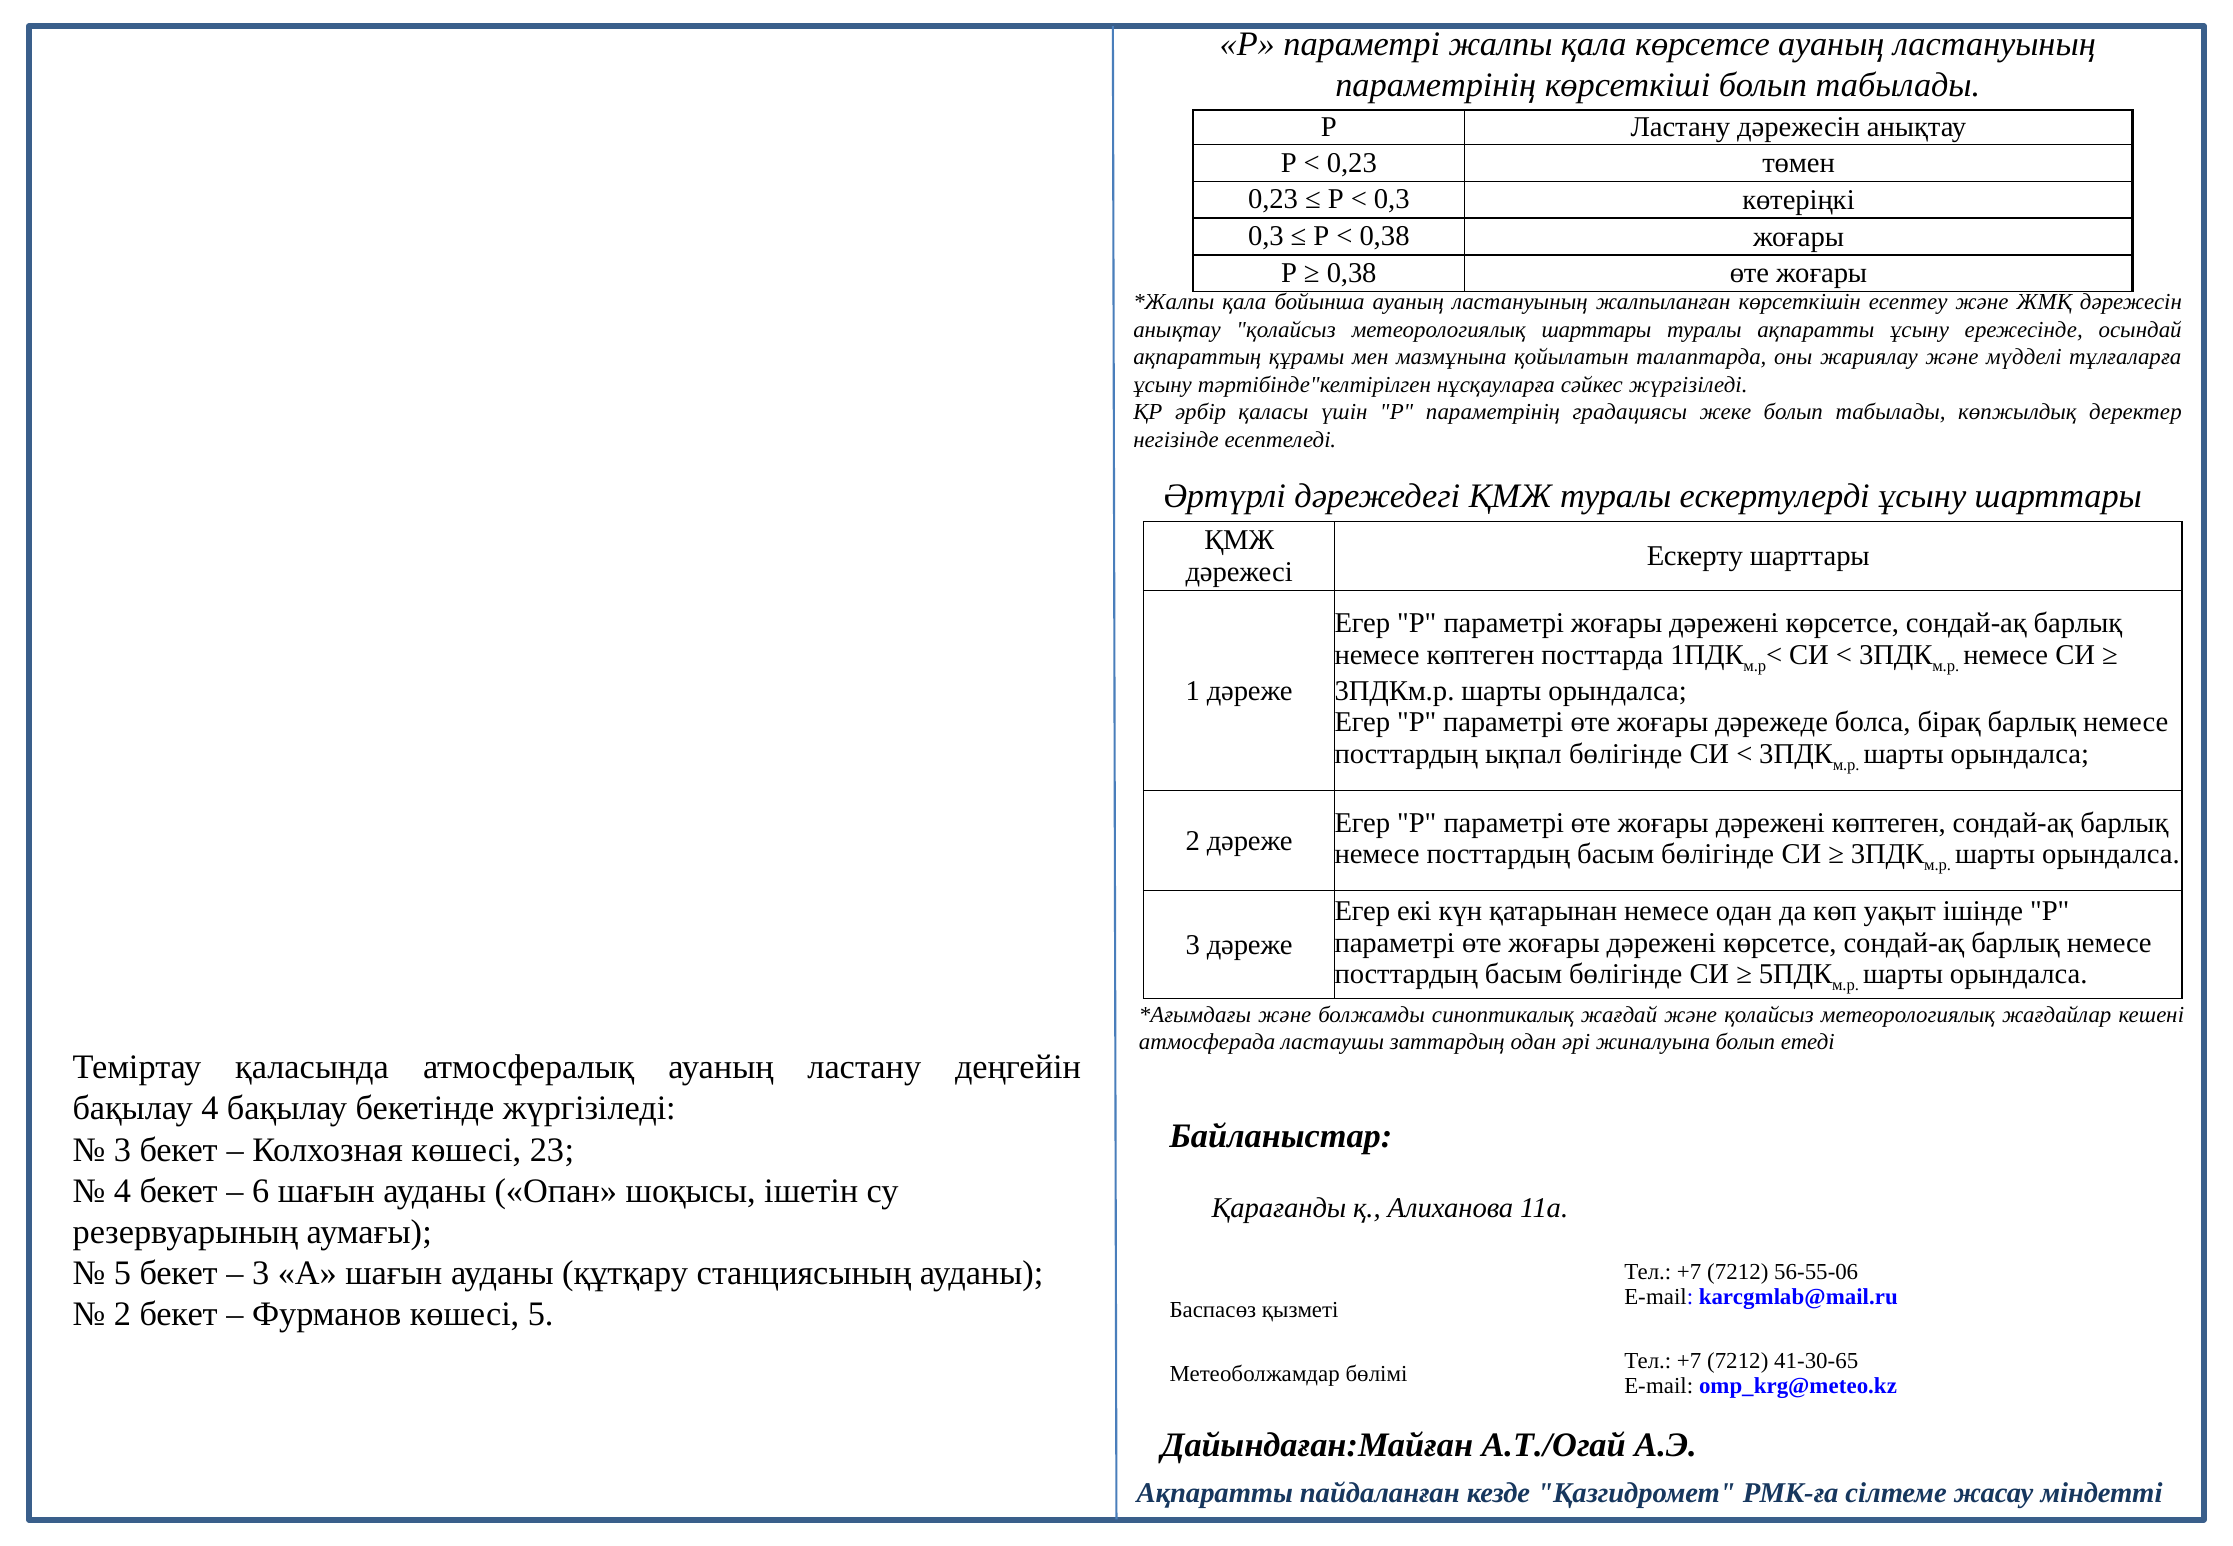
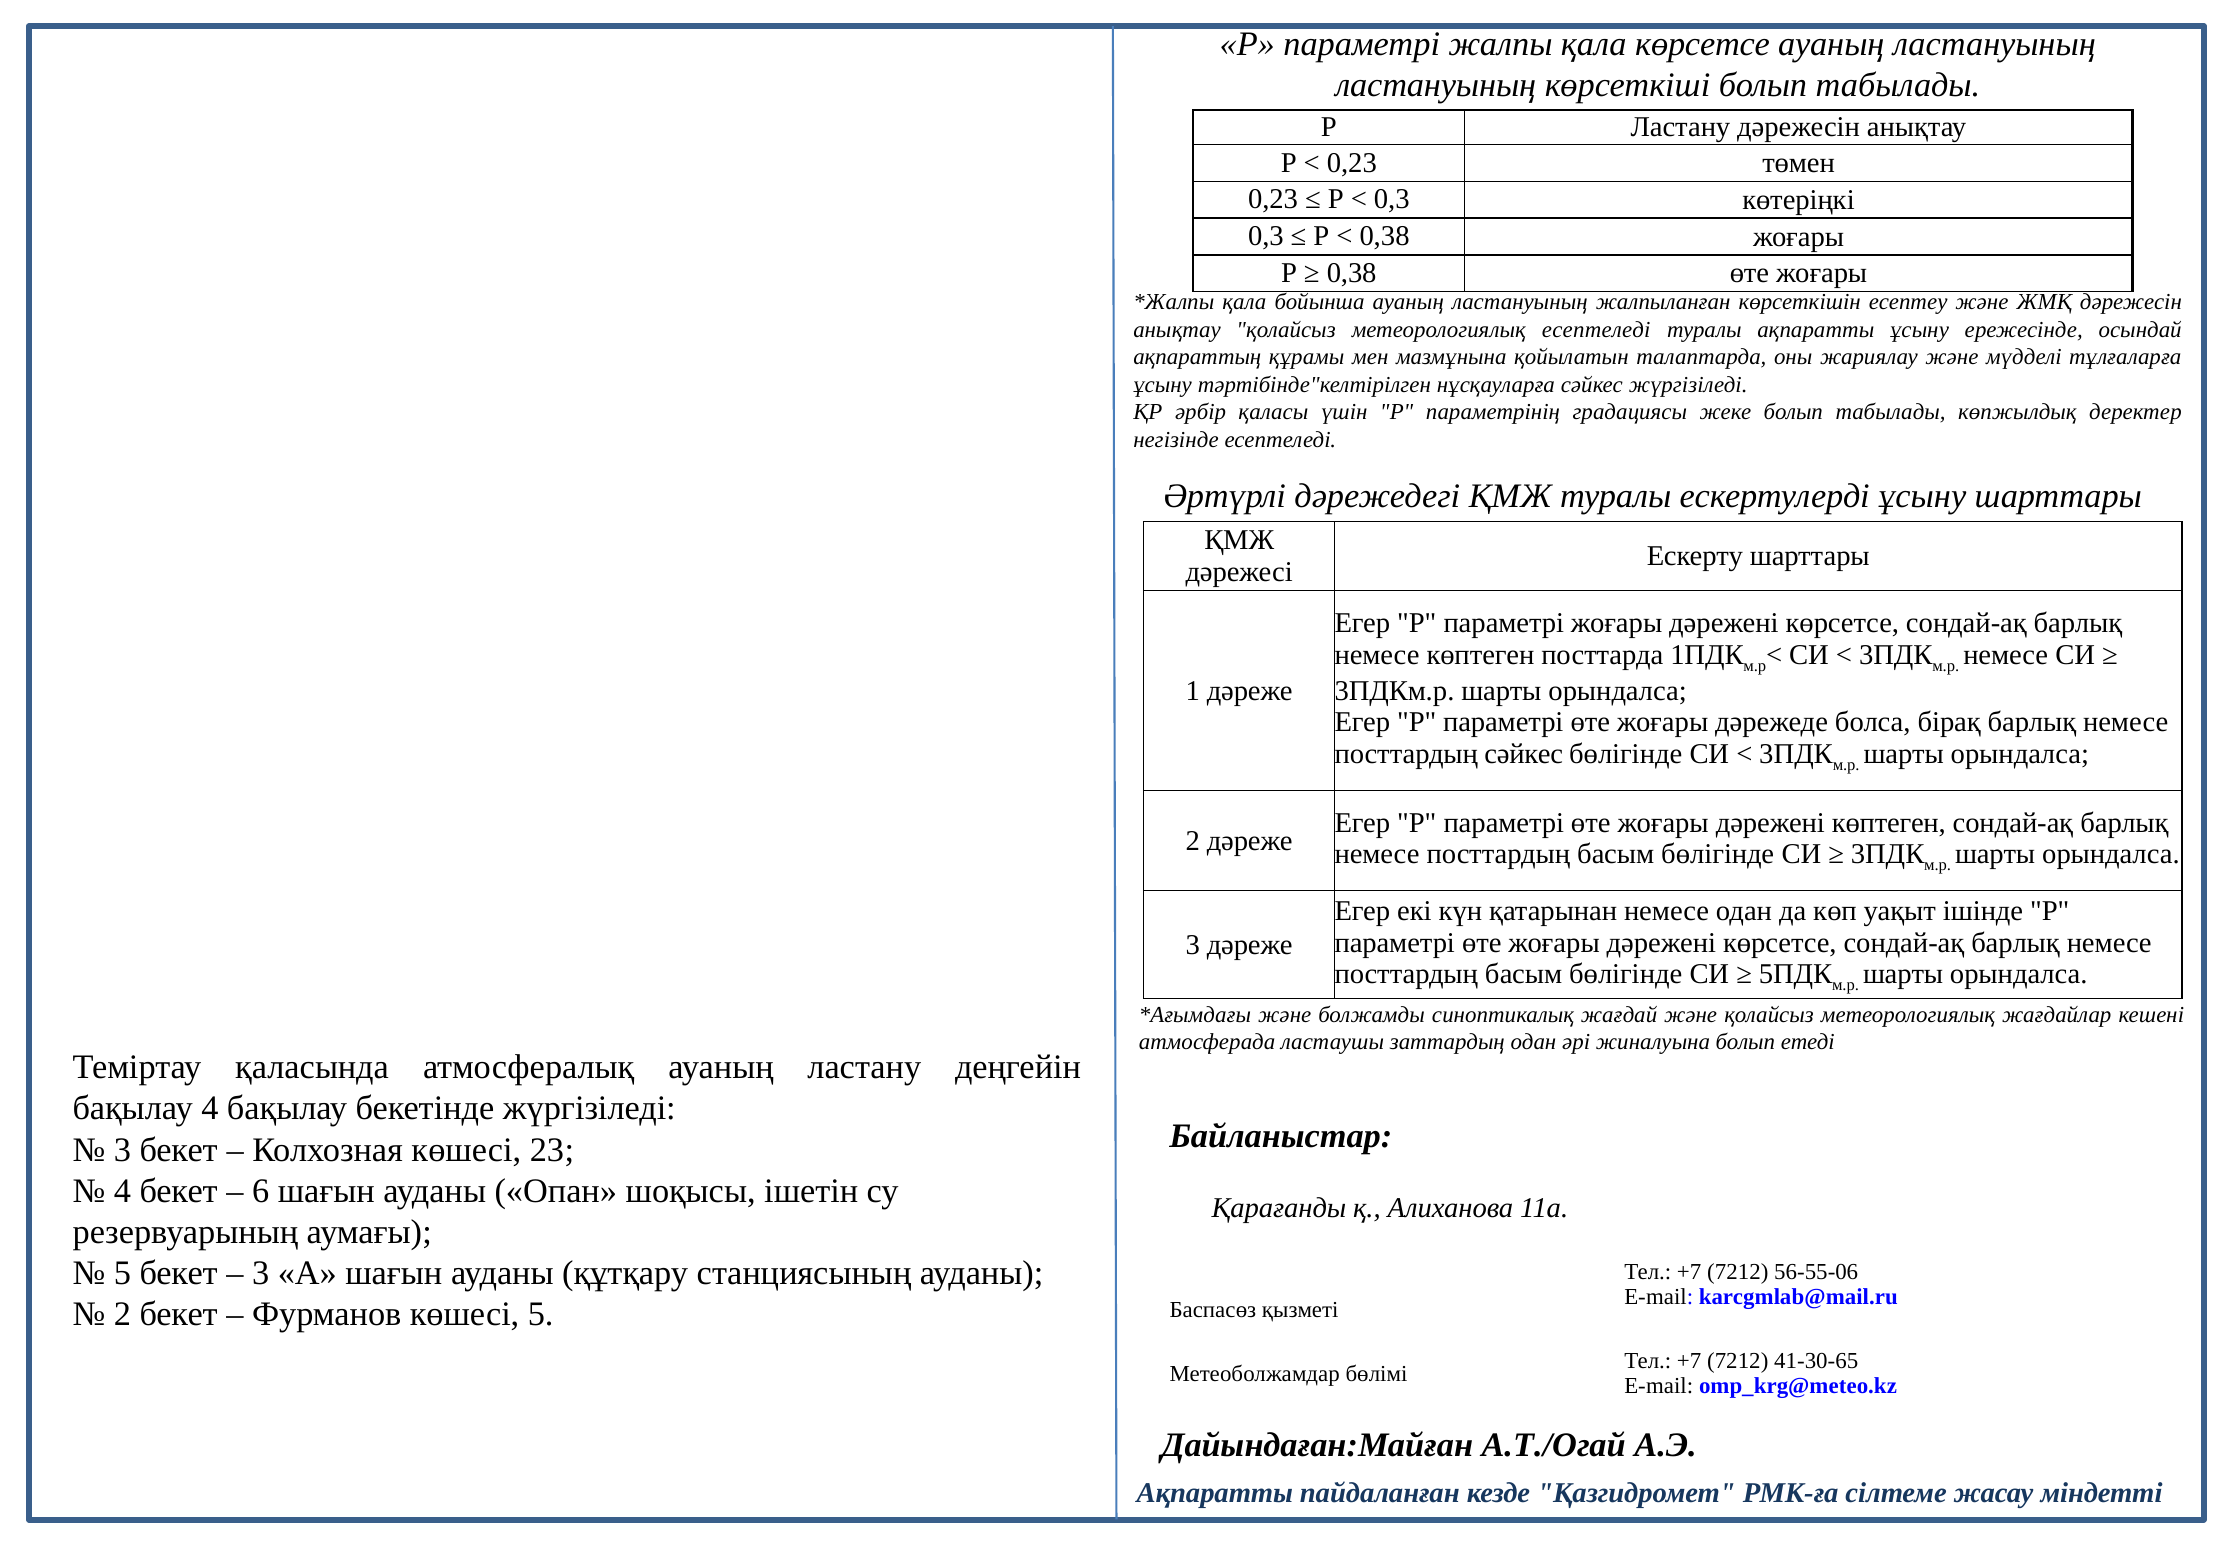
параметрінің: параметрінің -> ластануының (1436, 85)
метеорологиялық шарттары: шарттары -> есептеледі (1596, 330)
посттардың ықпал: ықпал -> сәйкес (1524, 754)
